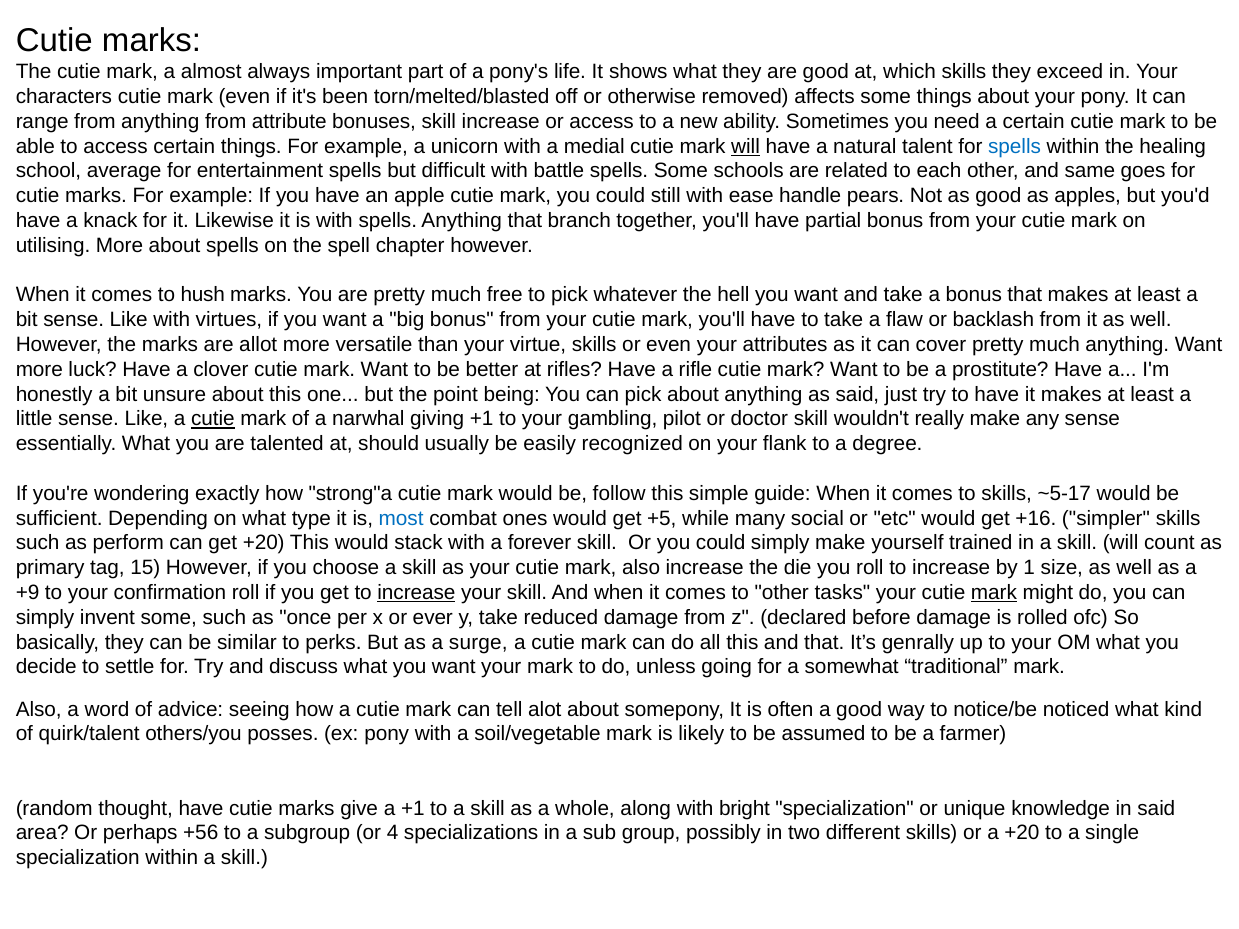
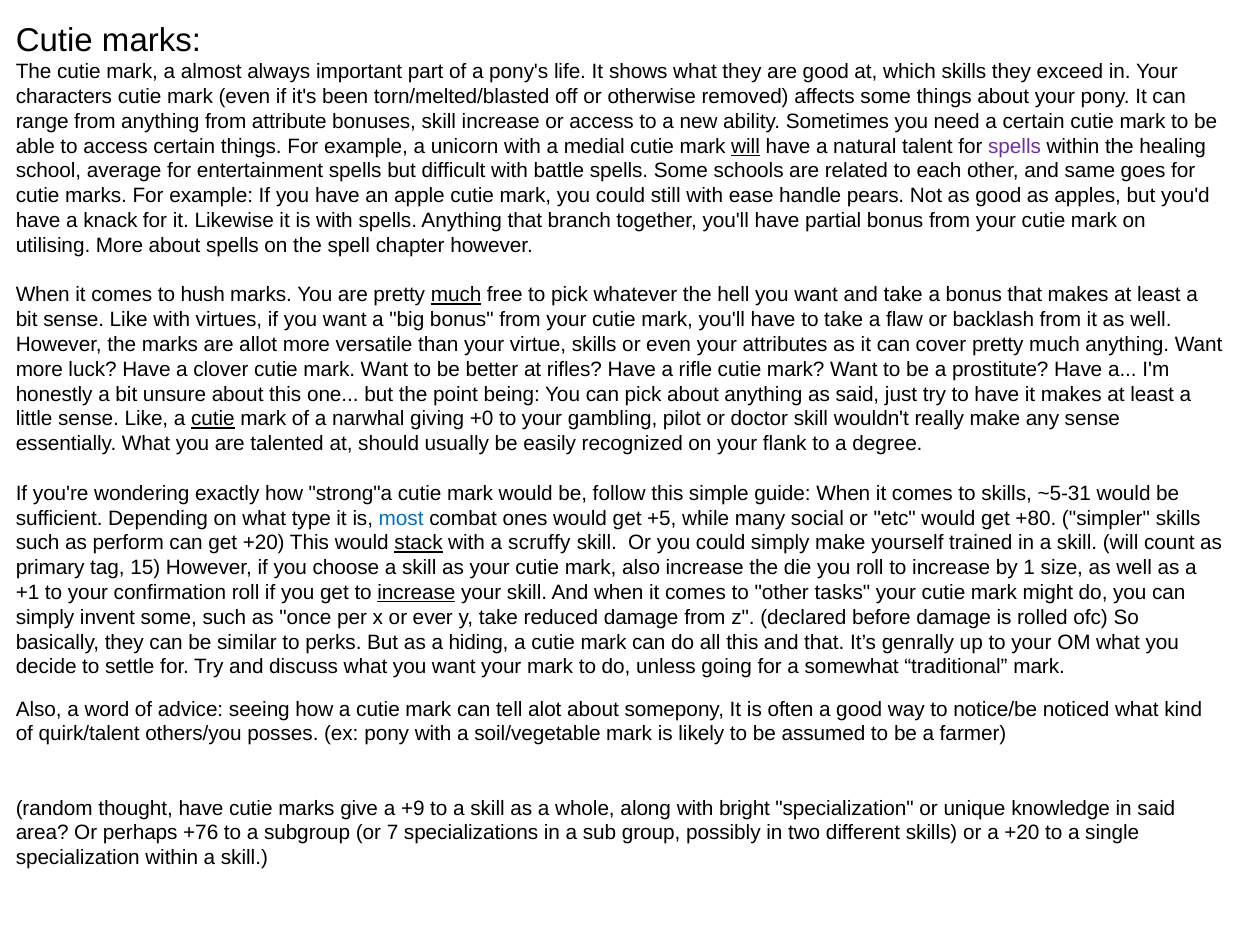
spells colour: blue -> purple (1015, 146)
much underline: none -> present (456, 295)
giving +1: +1 -> +0 (482, 419)
~5-17: ~5-17 -> ~5-31 (1064, 494)
+16: +16 -> +80 (1036, 518)
stack underline: none -> present (419, 543)
forever: forever -> scruffy (539, 543)
+9: +9 -> +1 (28, 593)
mark underline: present -> none (994, 593)
surge: surge -> hiding (479, 642)
a +1: +1 -> +9 (413, 809)
+56: +56 -> +76 (201, 833)
4: 4 -> 7 (393, 833)
